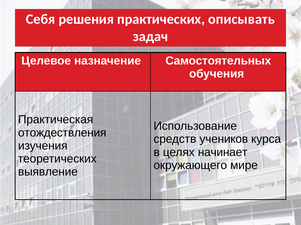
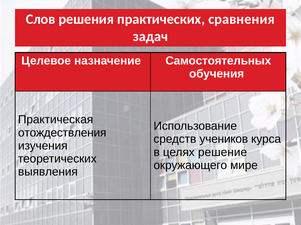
Себя: Себя -> Слов (41, 19)
описывать: описывать -> сравнения (241, 19)
начинает: начинает -> решение (223, 153)
выявление: выявление -> выявления (48, 172)
